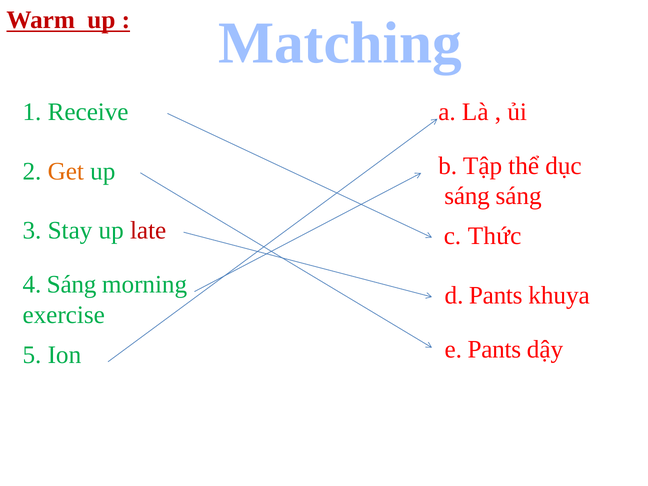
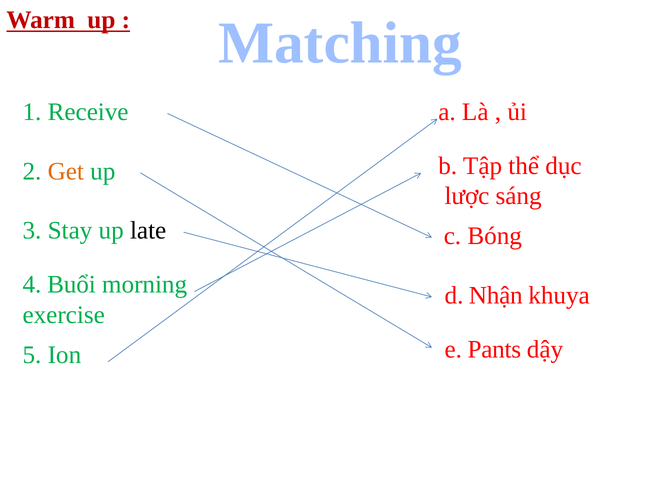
sáng: sáng -> lược (467, 196)
late colour: red -> black (148, 231)
Thức: Thức -> Bóng (495, 236)
4 Sáng: Sáng -> Buổi (71, 285)
d Pants: Pants -> Nhận (496, 295)
